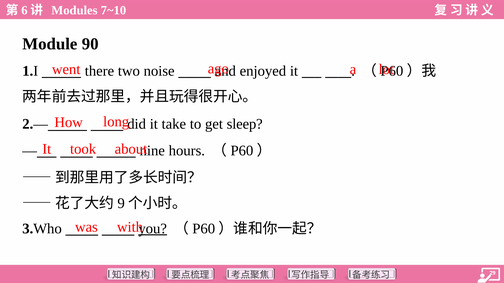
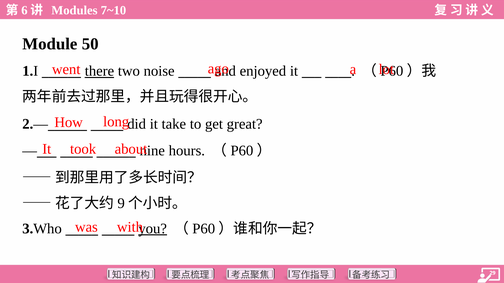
90: 90 -> 50 (90, 44)
there underline: none -> present (99, 71)
sleep: sleep -> great (245, 124)
